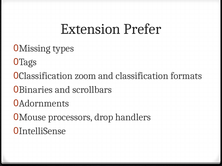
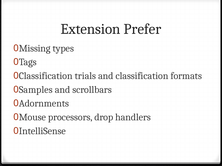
zoom: zoom -> trials (85, 76)
Binaries: Binaries -> Samples (36, 90)
